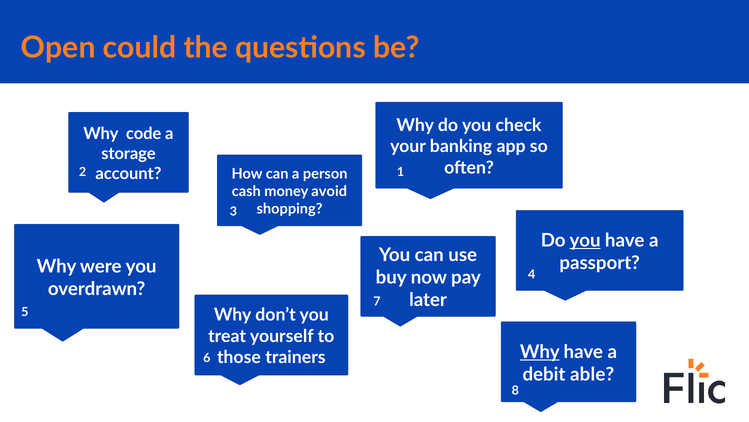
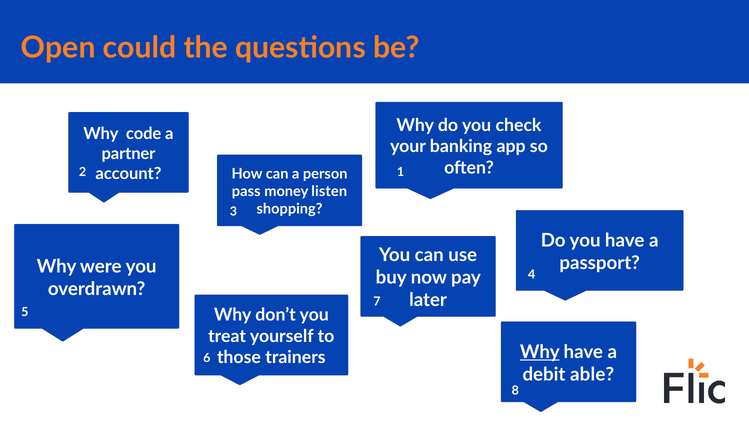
storage: storage -> partner (128, 153)
cash: cash -> pass (246, 191)
avoid: avoid -> listen (329, 191)
you underline: present -> none (585, 240)
